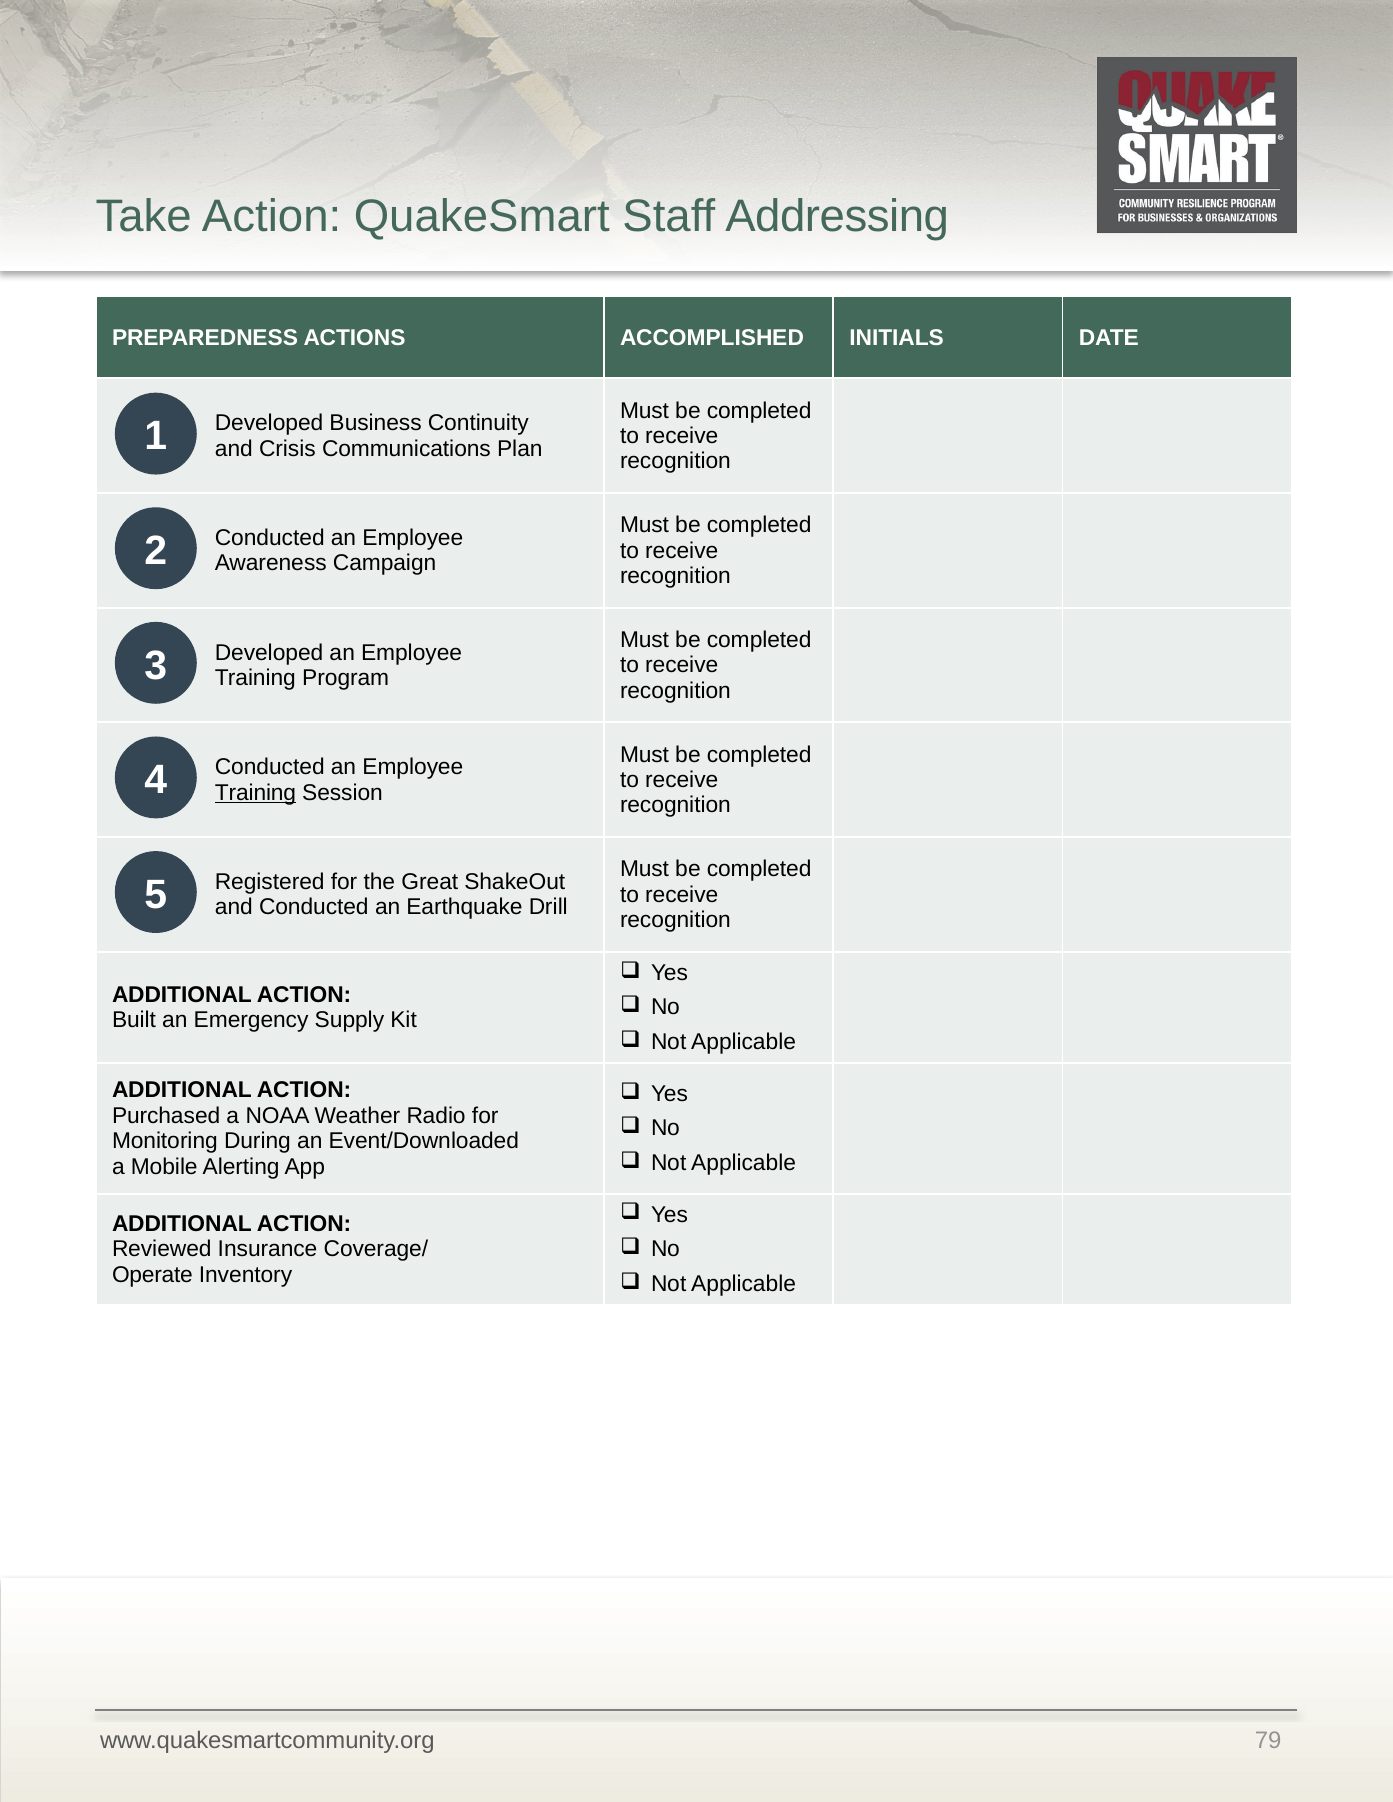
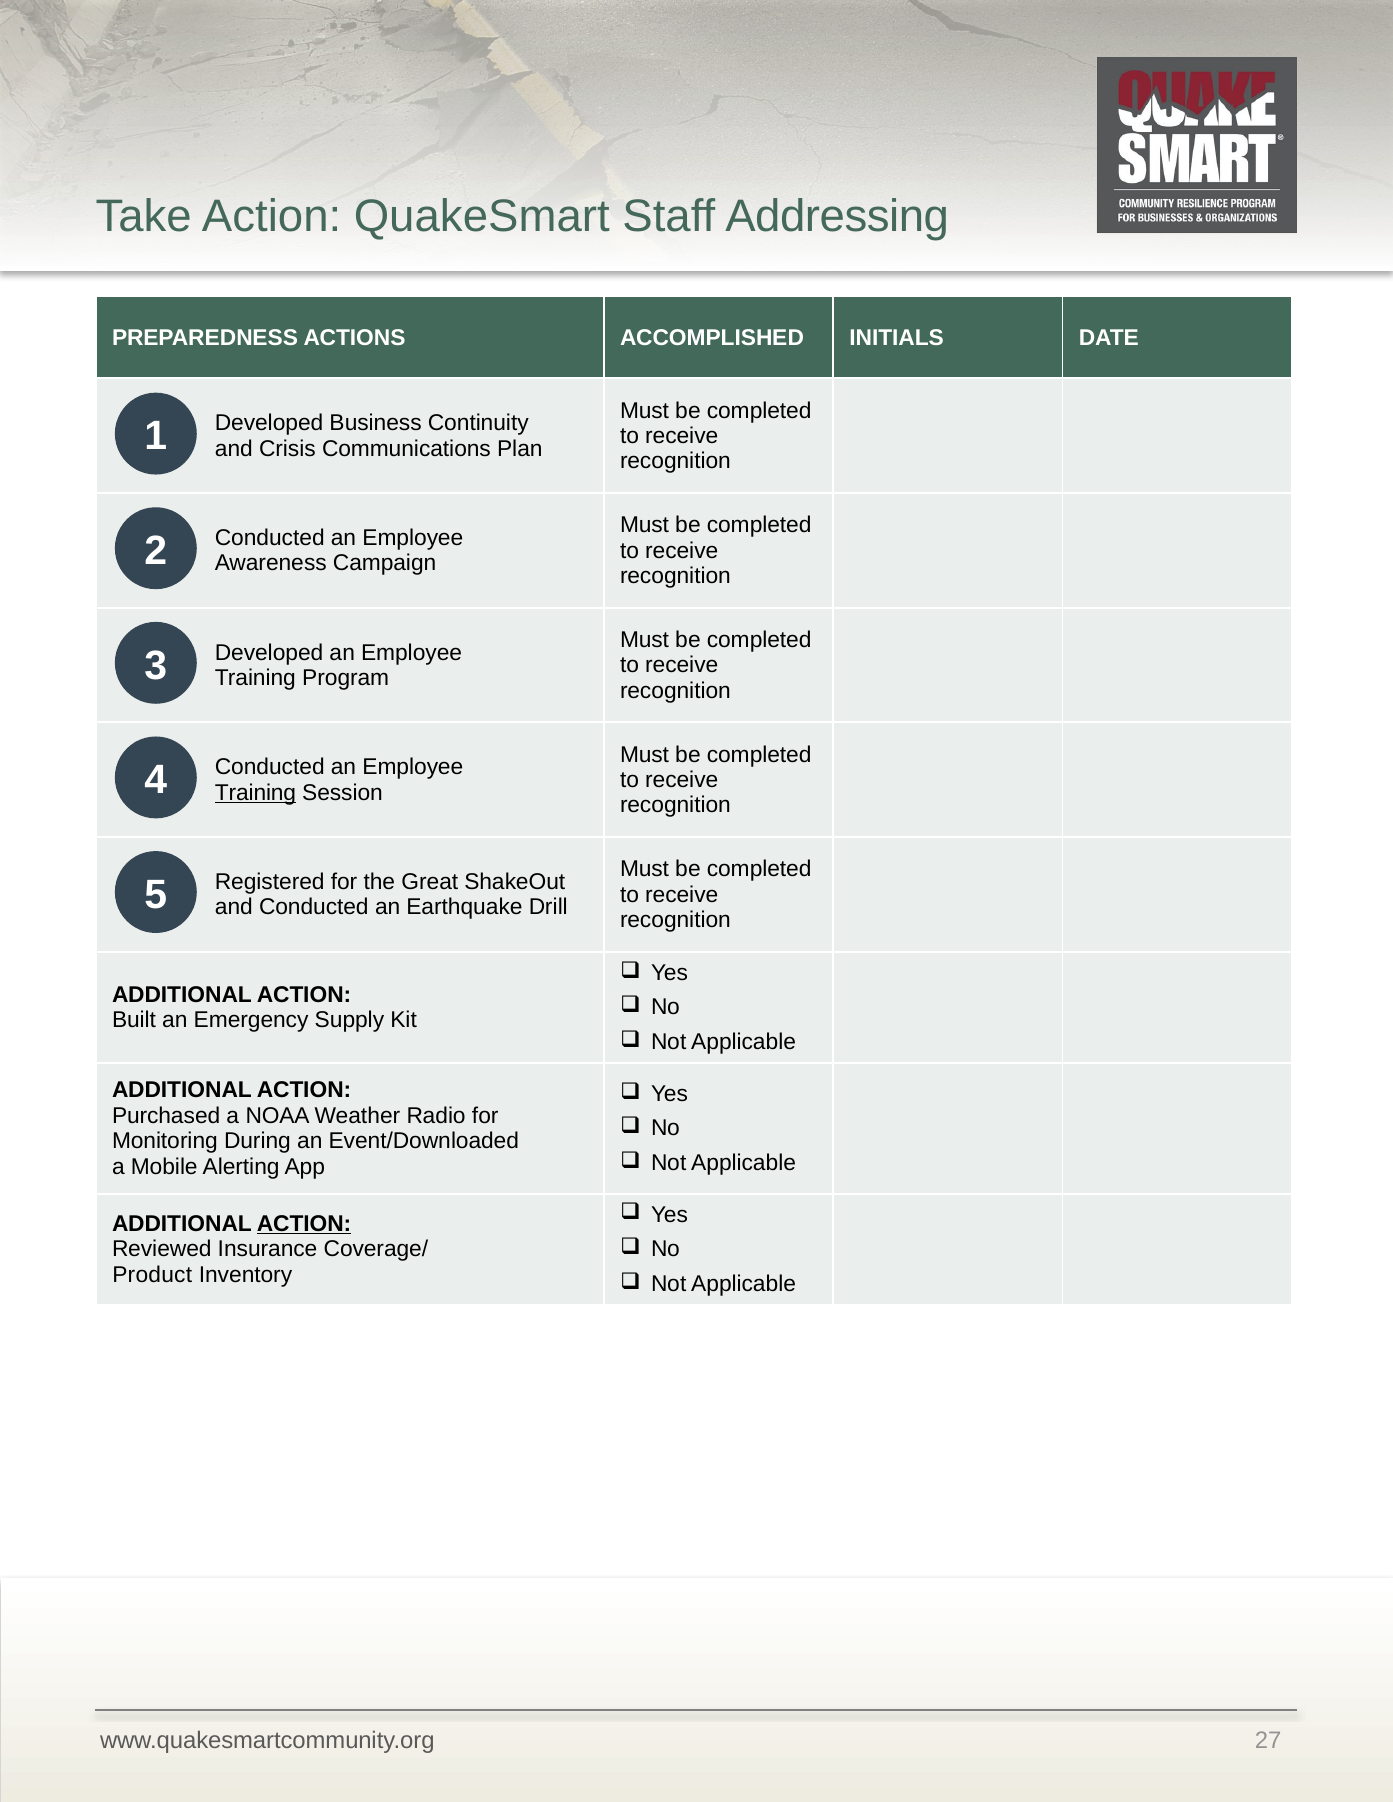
ACTION underline: none -> present (304, 1224)
Operate: Operate -> Product (152, 1275)
79: 79 -> 27 (1268, 1741)
